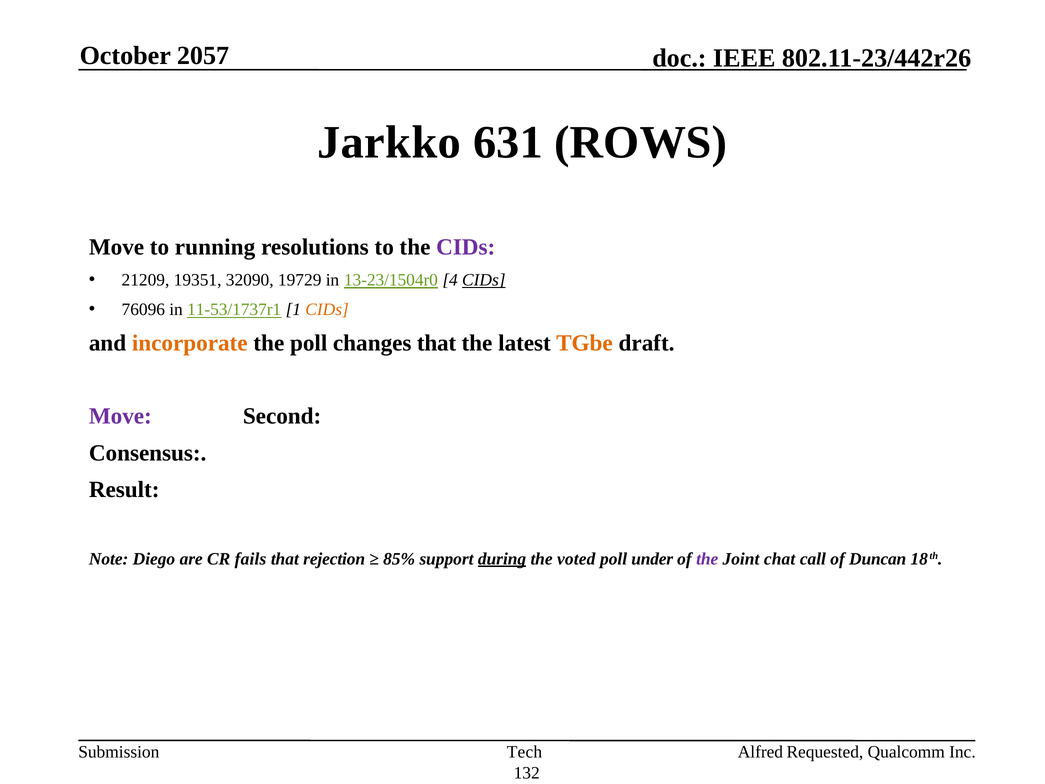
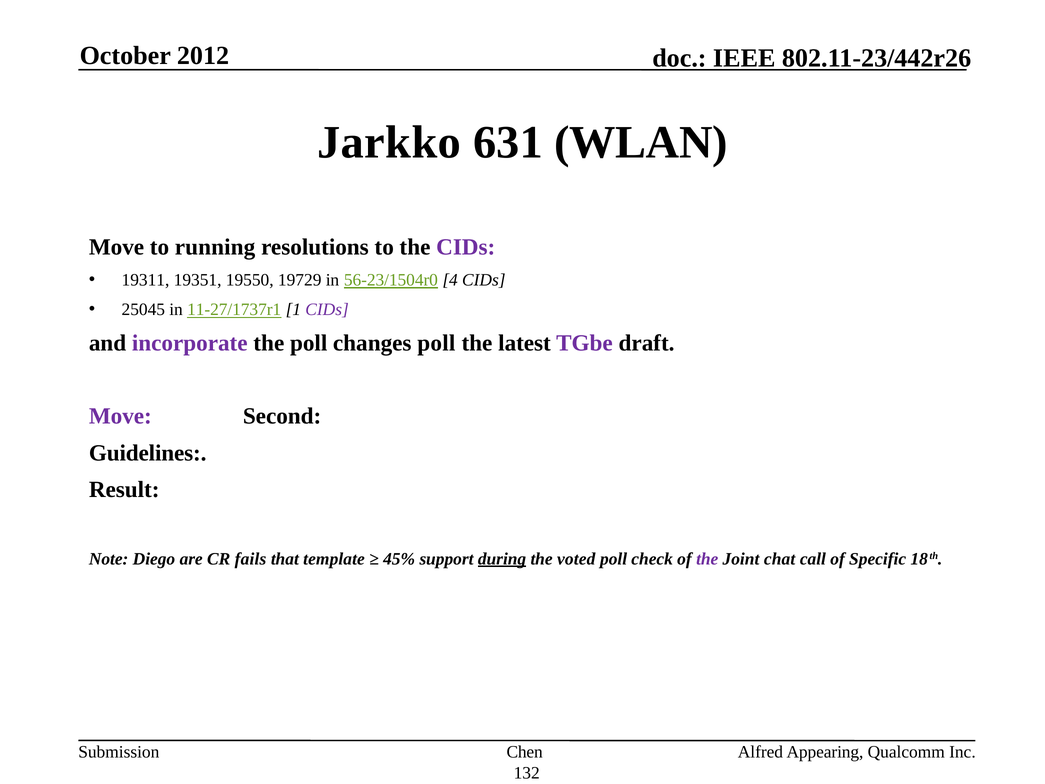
2057: 2057 -> 2012 (203, 55)
ROWS: ROWS -> WLAN (641, 142)
21209: 21209 -> 19311 (145, 280)
32090: 32090 -> 19550 (250, 280)
13-23/1504r0: 13-23/1504r0 -> 56-23/1504r0 (391, 280)
CIDs underline: present -> none (484, 280)
76096: 76096 -> 25045 (143, 310)
11-53/1737r1: 11-53/1737r1 -> 11-27/1737r1 (234, 310)
CIDs colour: orange -> purple (327, 310)
incorporate colour: orange -> purple (190, 343)
changes that: that -> poll (436, 343)
TGbe colour: orange -> purple (584, 343)
Consensus: Consensus -> Guidelines (148, 453)
rejection: rejection -> template (334, 559)
85%: 85% -> 45% (399, 559)
under: under -> check (652, 559)
Duncan: Duncan -> Specific (878, 559)
Tech: Tech -> Chen (525, 752)
Requested: Requested -> Appearing (825, 752)
